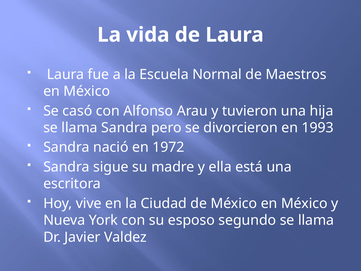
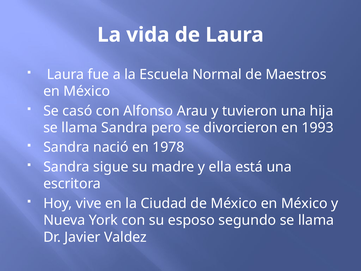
1972: 1972 -> 1978 (168, 147)
